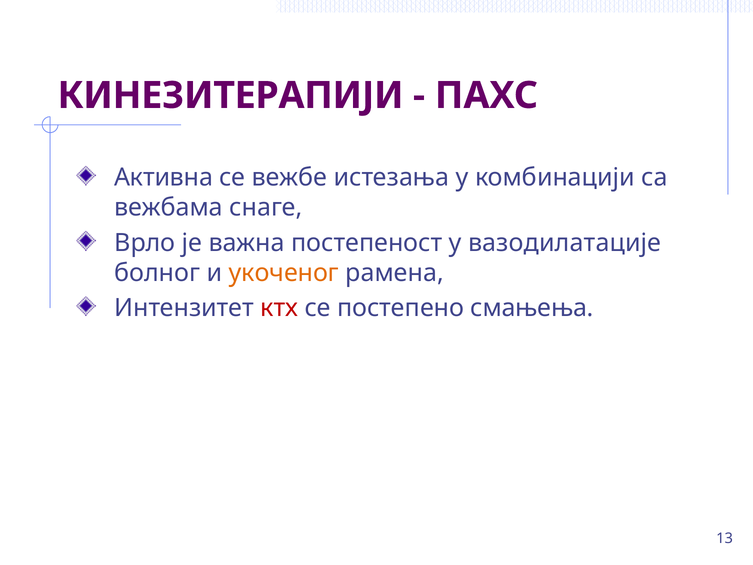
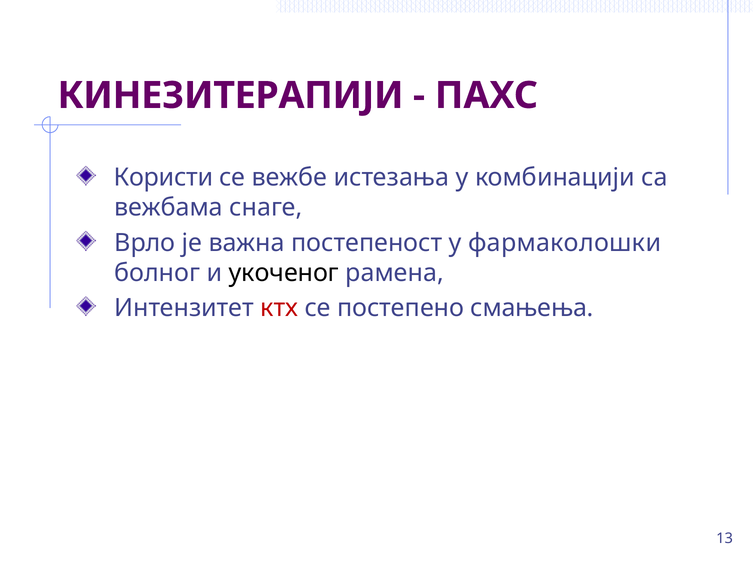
Активна: Активна -> Користи (164, 177)
вазодилатације: вазодилатације -> фармаколошки (565, 243)
укоченог colour: orange -> black (284, 273)
